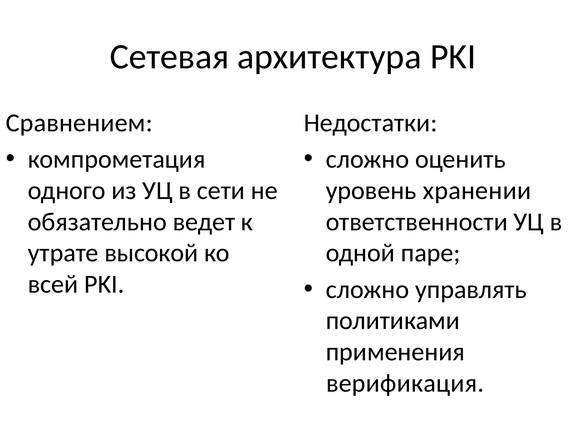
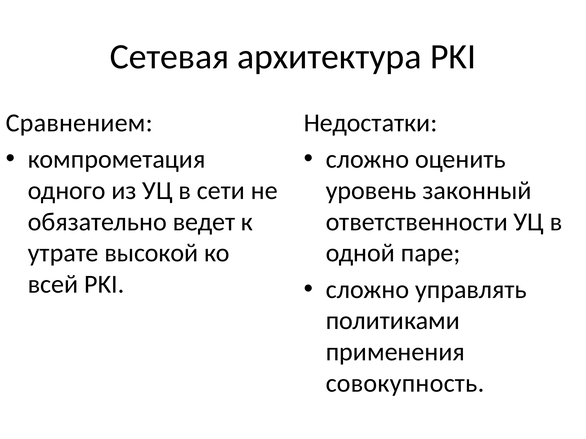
хранении: хранении -> законный (477, 191)
верификация: верификация -> совокупность (405, 384)
